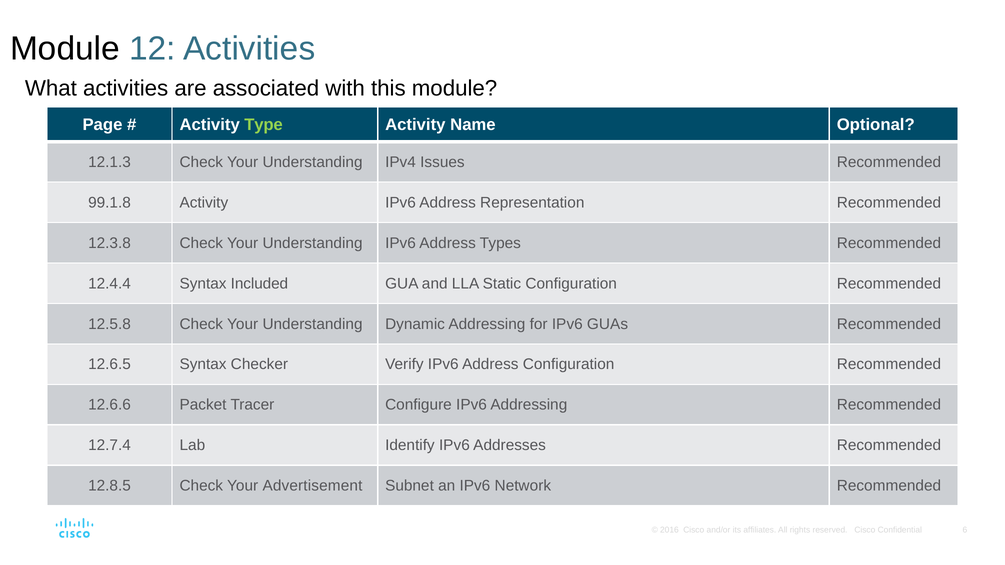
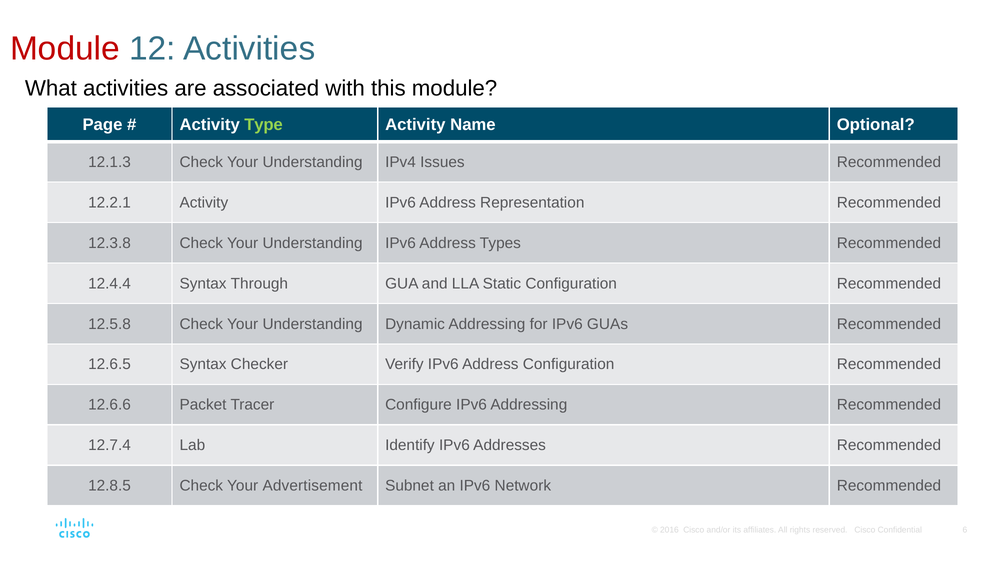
Module colour: black -> red (65, 48)
99.1.8: 99.1.8 -> 12.2.1 (109, 203)
Included: Included -> Through (259, 284)
